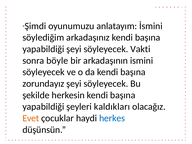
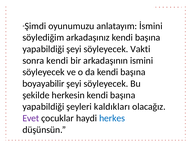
sonra böyle: böyle -> kendi (57, 61)
zorundayız: zorundayız -> boyayabilir (43, 84)
Evet colour: orange -> purple (31, 118)
